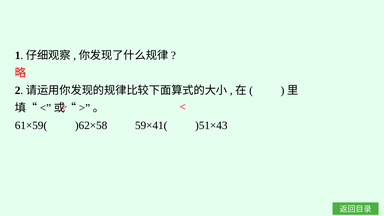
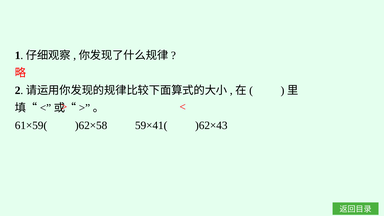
)51×43: )51×43 -> )62×43 (211, 125)
